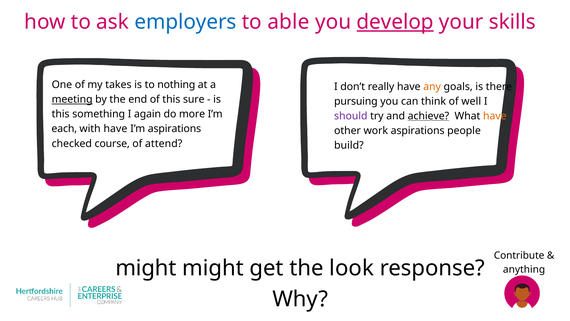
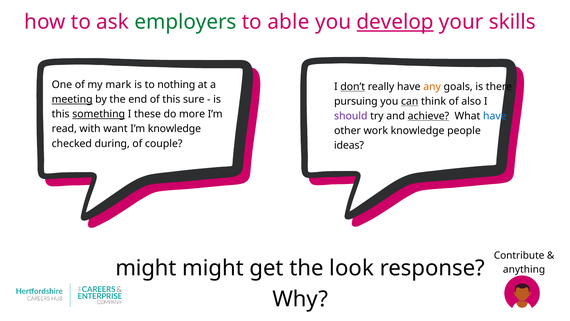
employers colour: blue -> green (185, 22)
takes: takes -> mark (118, 85)
don’t underline: none -> present (353, 87)
can underline: none -> present (410, 101)
well: well -> also (471, 101)
something underline: none -> present (99, 114)
again: again -> these (147, 114)
have colour: orange -> blue (495, 116)
each: each -> read (64, 129)
with have: have -> want (115, 129)
I’m aspirations: aspirations -> knowledge (174, 129)
work aspirations: aspirations -> knowledge (418, 131)
course: course -> during (112, 143)
attend: attend -> couple (164, 143)
build: build -> ideas (349, 145)
